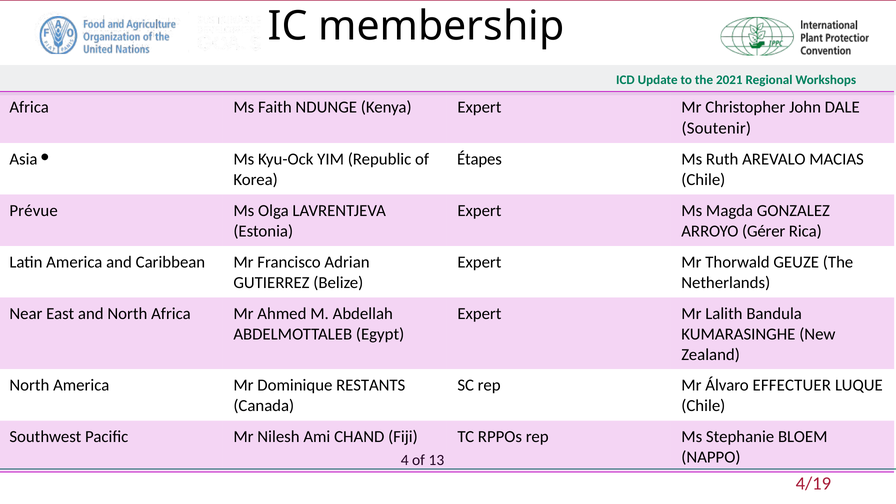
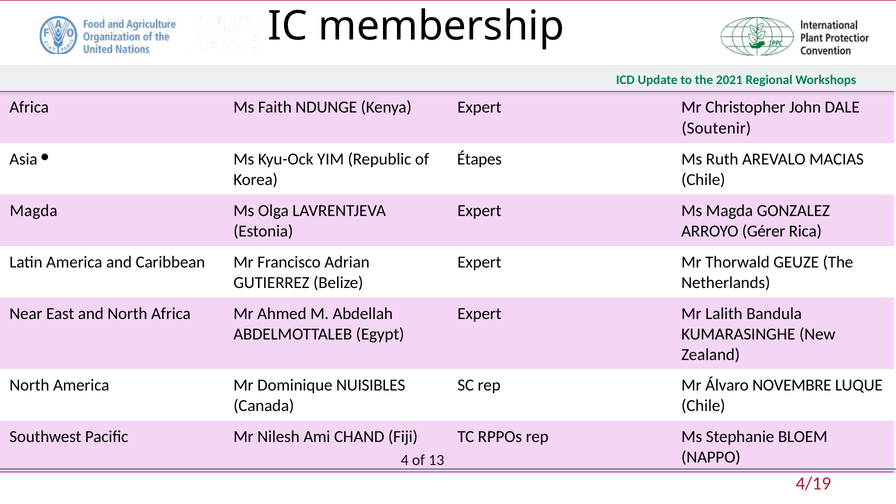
Prévue: Prévue -> Magda (34, 210)
RESTANTS: RESTANTS -> NUISIBLES (371, 385)
EFFECTUER: EFFECTUER -> NOVEMBRE (792, 385)
